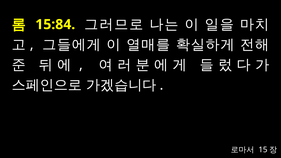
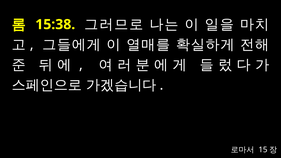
15:84: 15:84 -> 15:38 (55, 24)
